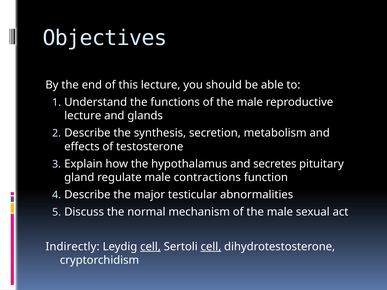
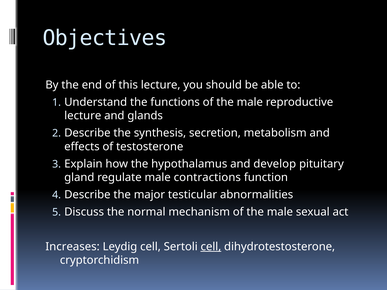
secretes: secretes -> develop (275, 164)
Indirectly: Indirectly -> Increases (73, 247)
cell underline: present -> none (150, 247)
